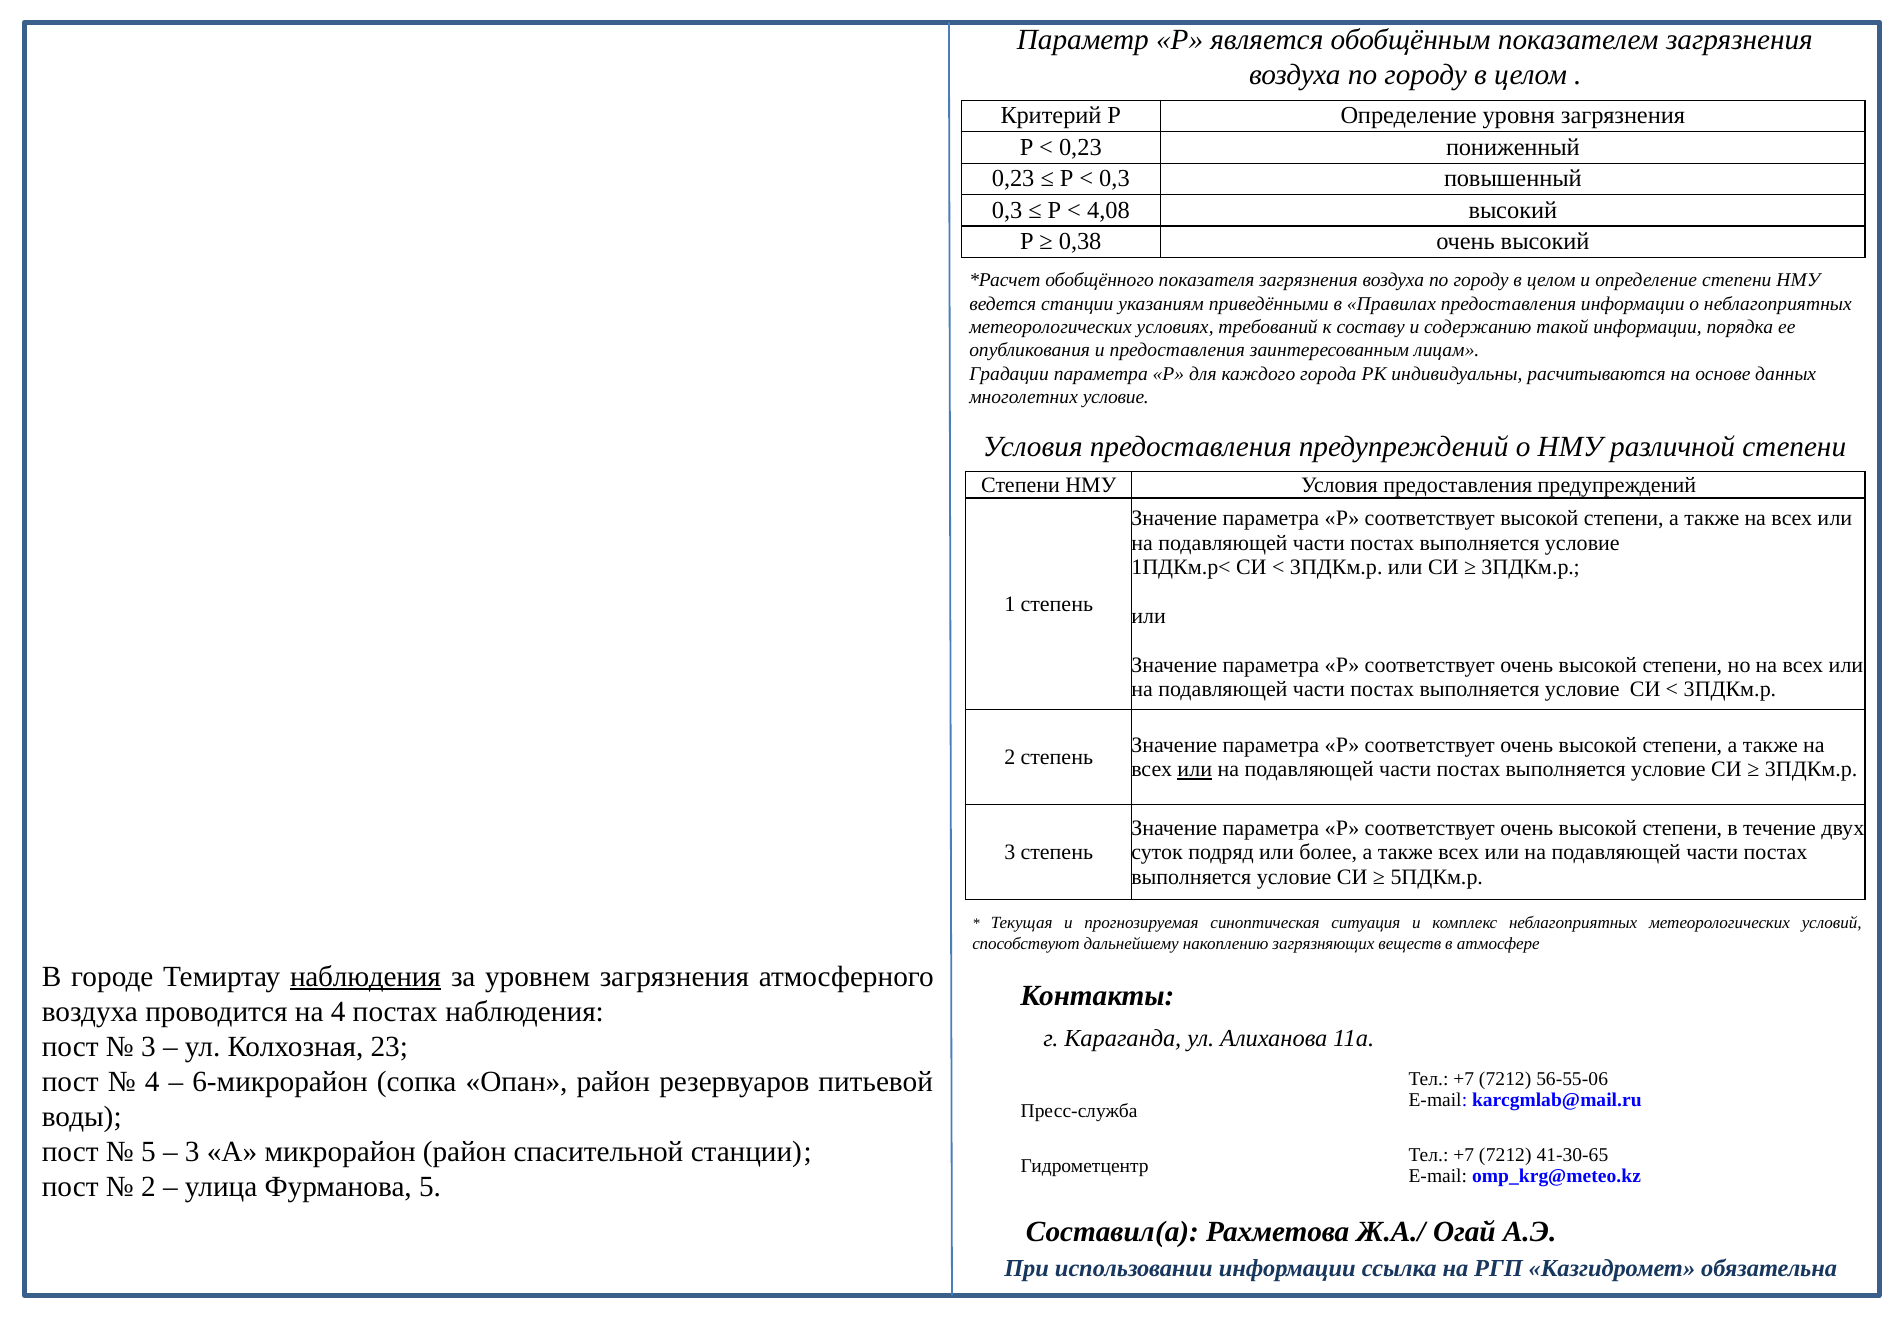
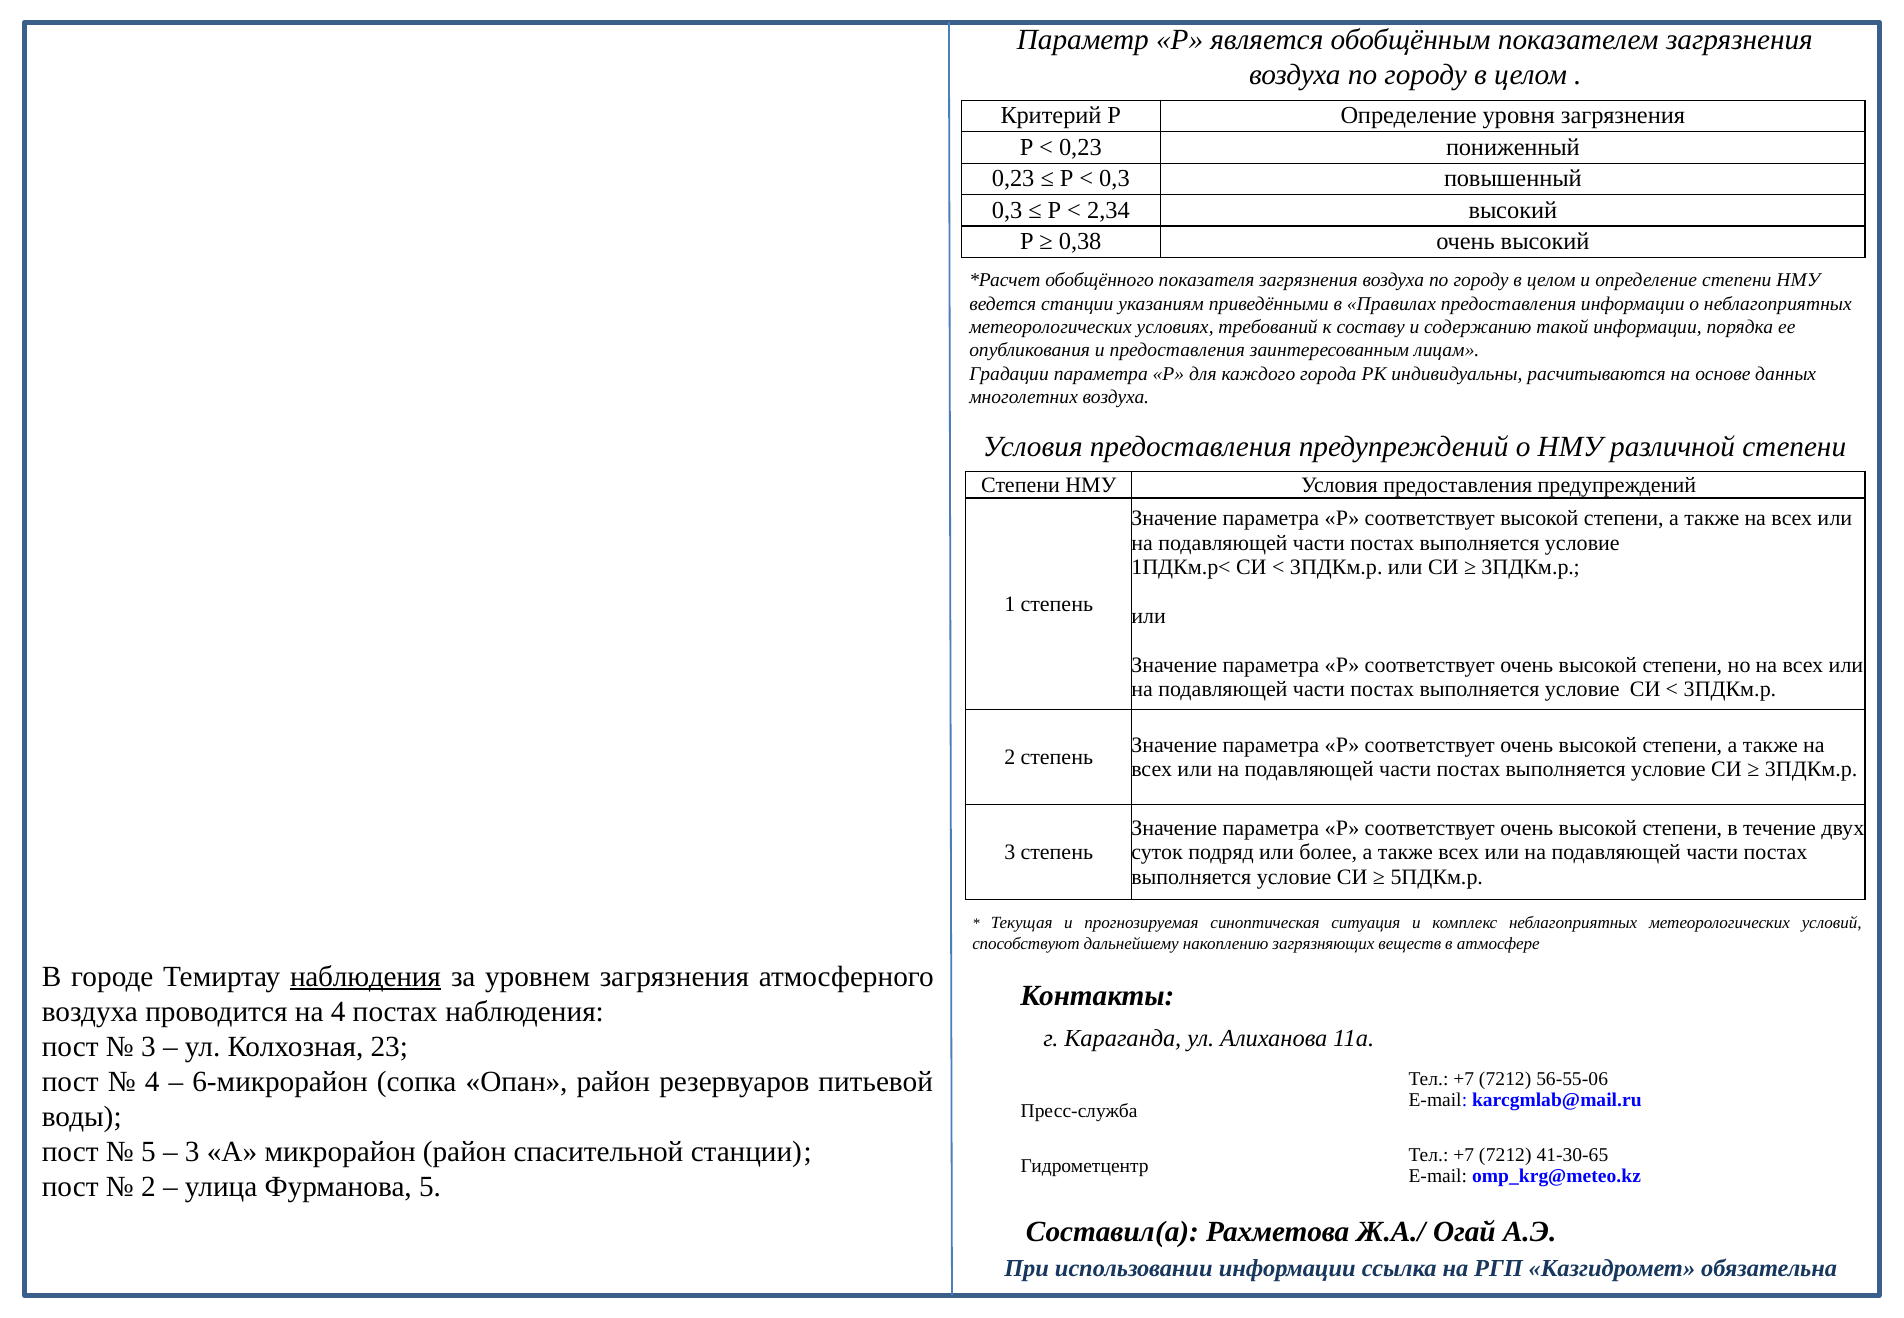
4,08: 4,08 -> 2,34 (1108, 210)
многолетних условие: условие -> воздуха (1116, 397)
или underline: present -> none (1195, 770)
